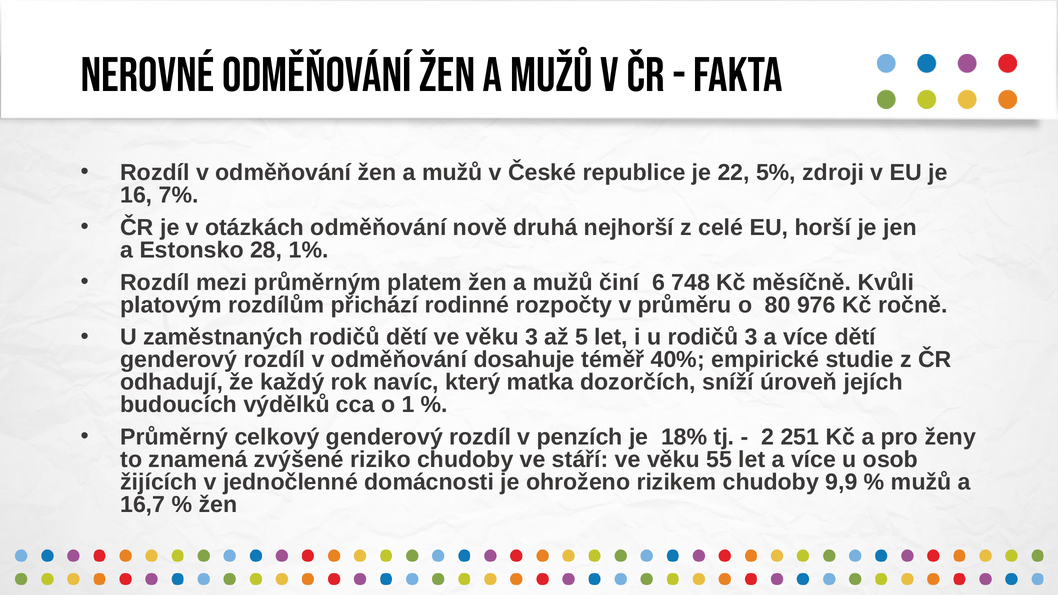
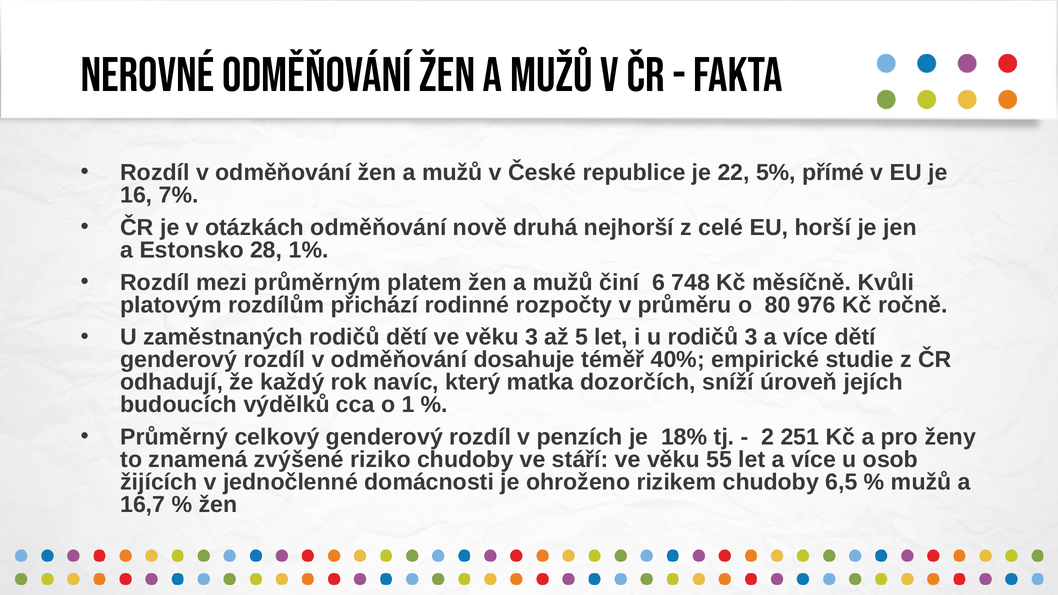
zdroji: zdroji -> přímé (833, 173)
9,9: 9,9 -> 6,5 (841, 482)
